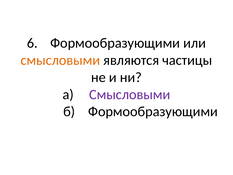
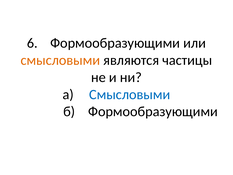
Смысловыми colour: purple -> blue (130, 94)
